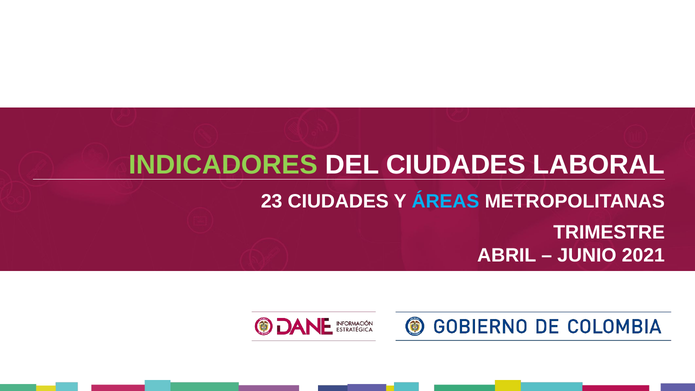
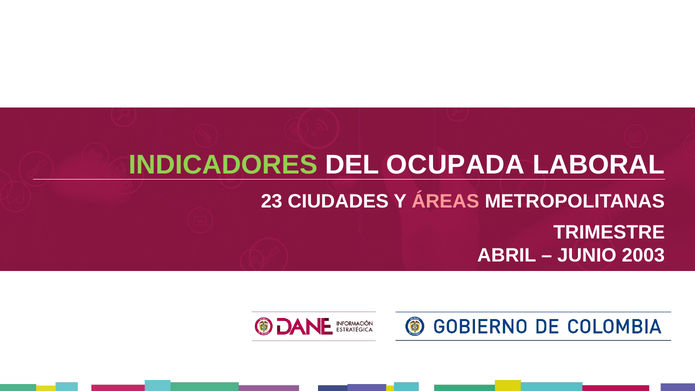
DEL CIUDADES: CIUDADES -> OCUPADA (456, 165)
ÁREAS colour: light blue -> pink (445, 201)
2021: 2021 -> 2003 (643, 255)
